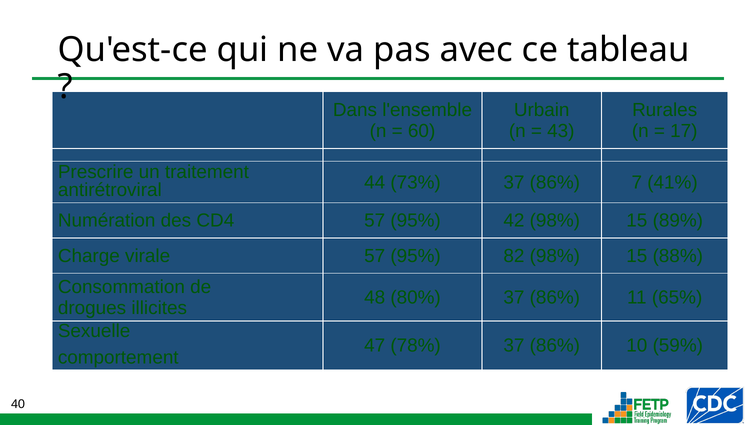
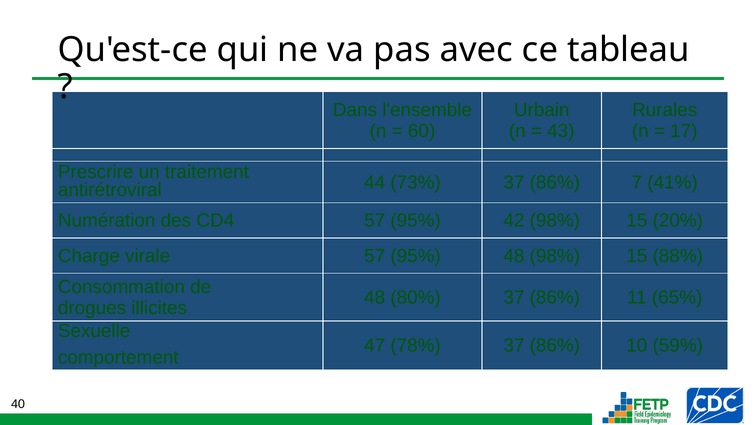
89%: 89% -> 20% (678, 221)
95% 82: 82 -> 48 (514, 256)
